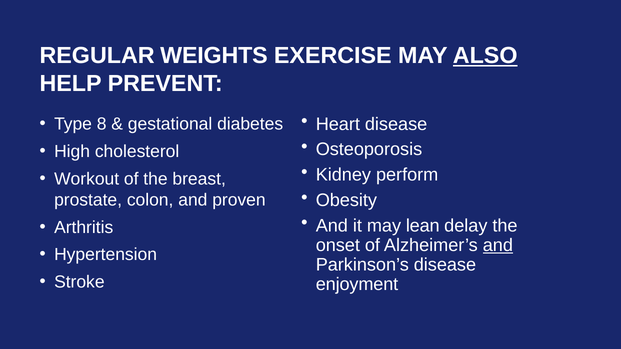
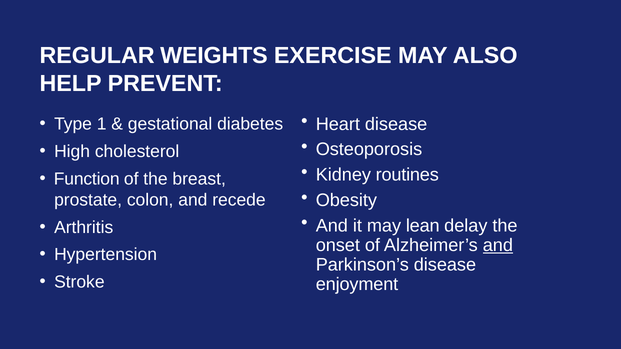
ALSO underline: present -> none (485, 56)
8: 8 -> 1 (102, 124)
perform: perform -> routines (407, 175)
Workout: Workout -> Function (87, 179)
proven: proven -> recede (239, 200)
